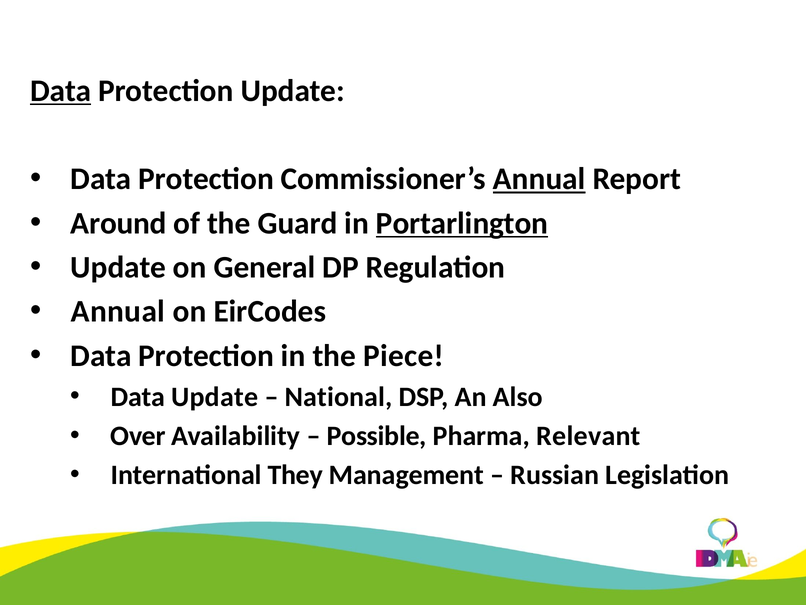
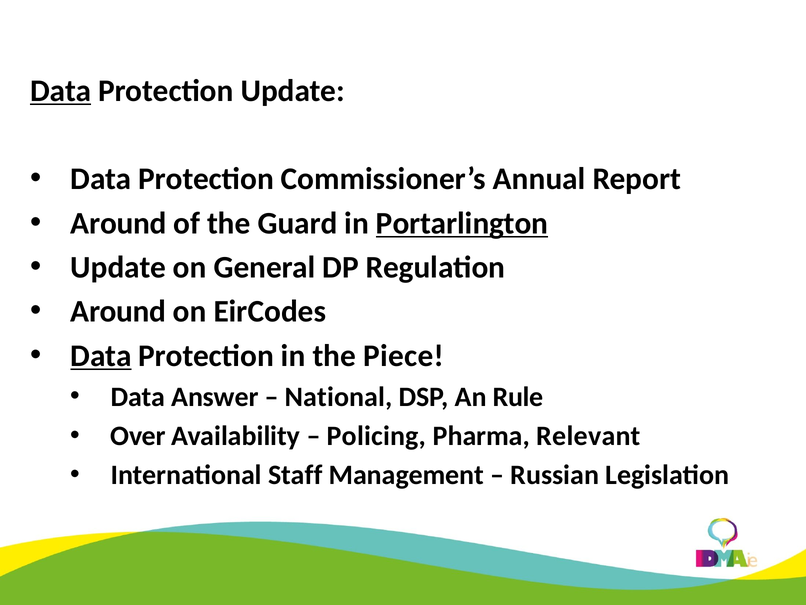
Annual underline: present -> none (539, 179)
Annual: Annual -> Around (118, 311)
Data underline: none -> present (101, 355)
Data Update: Update -> Answer (215, 396)
Also: Also -> Rule (518, 396)
Possible: Possible -> Policing (376, 436)
They: They -> Staff (295, 475)
